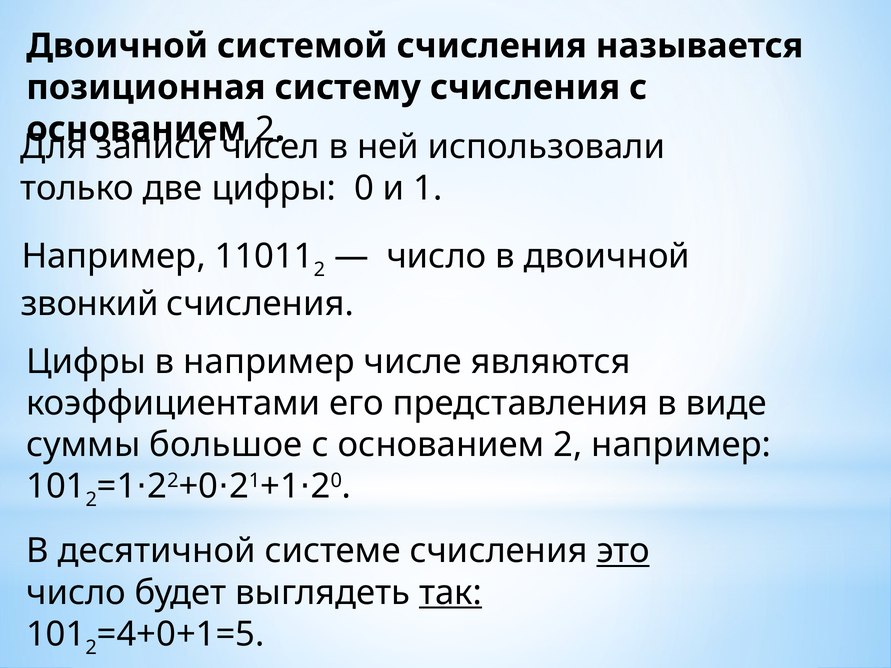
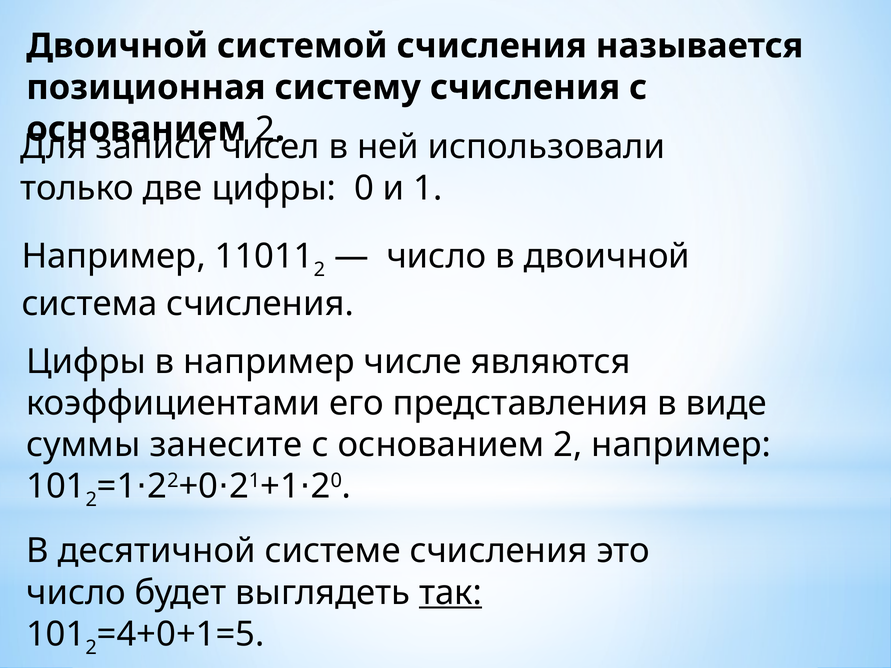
звонкий: звонкий -> система (90, 304)
большое: большое -> занесите (226, 445)
это underline: present -> none (623, 551)
